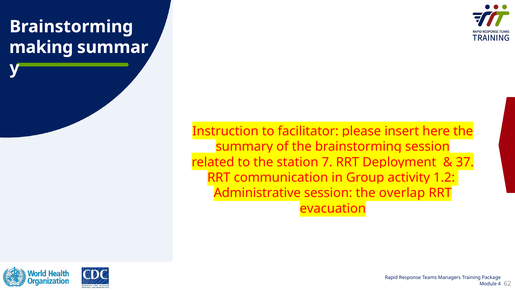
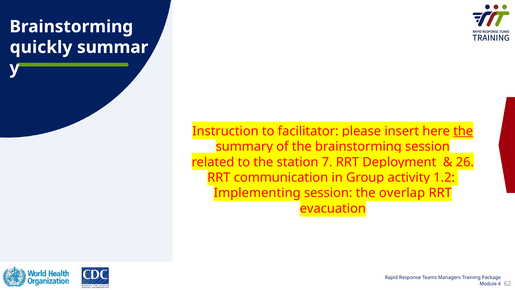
making: making -> quickly (41, 47)
the underline: none -> present (463, 131)
37: 37 -> 26 (465, 162)
Administrative: Administrative -> Implementing (257, 193)
